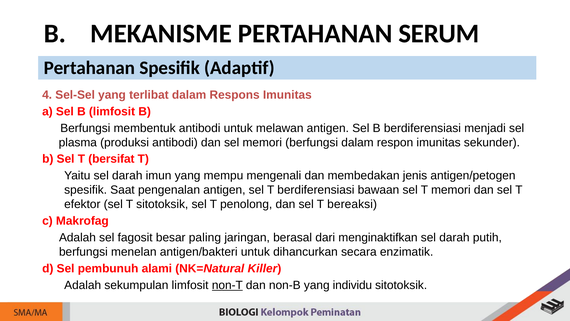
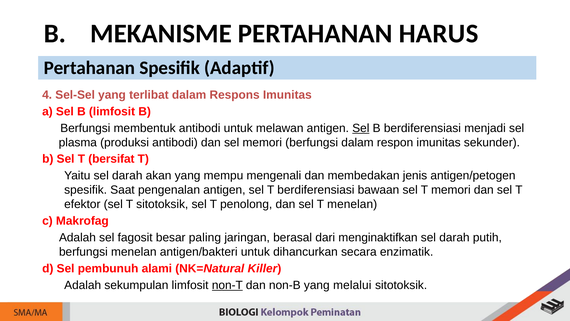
SERUM: SERUM -> HARUS (439, 34)
Sel underline: none -> present (361, 128)
imun: imun -> akan (159, 176)
T bereaksi: bereaksi -> menelan (352, 204)
individu: individu -> melalui (352, 285)
